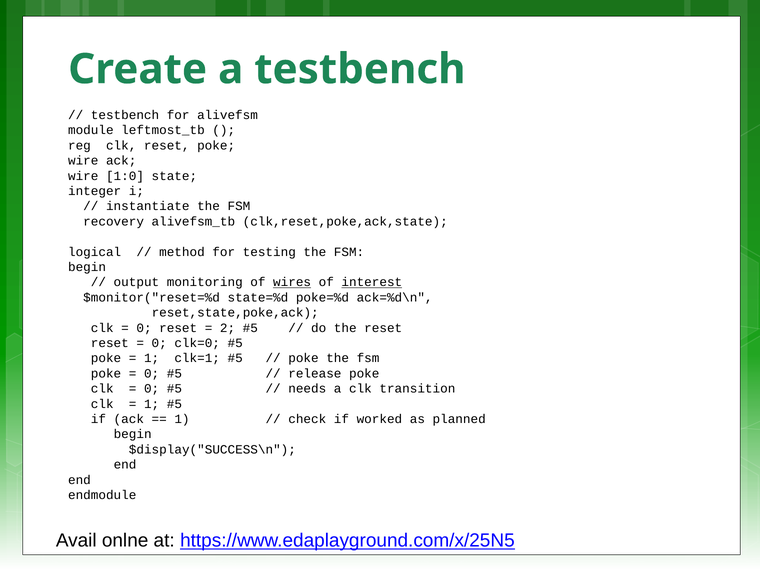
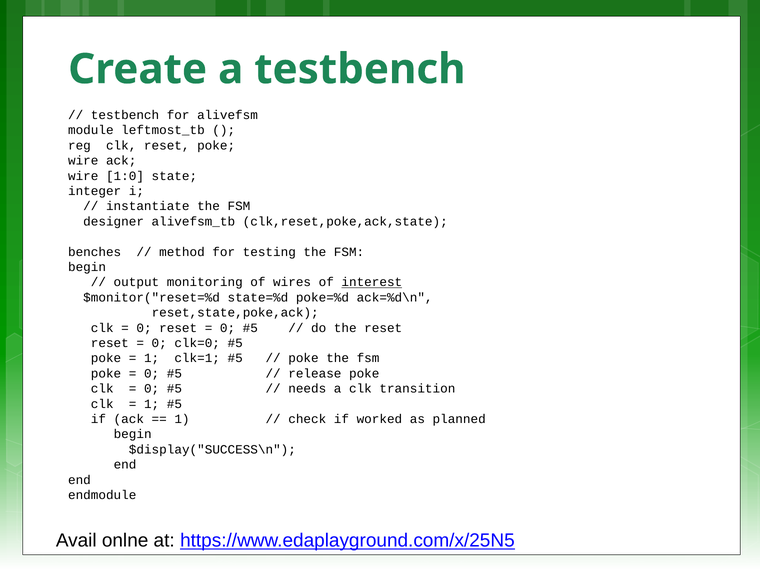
recovery: recovery -> designer (114, 221)
logical: logical -> benches (95, 252)
wires underline: present -> none (292, 282)
2: 2 -> 0 (228, 328)
